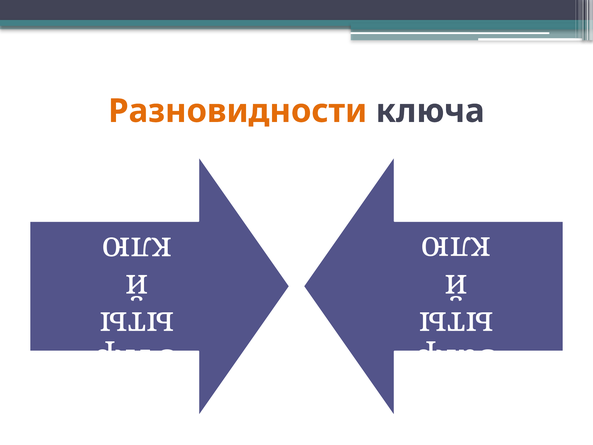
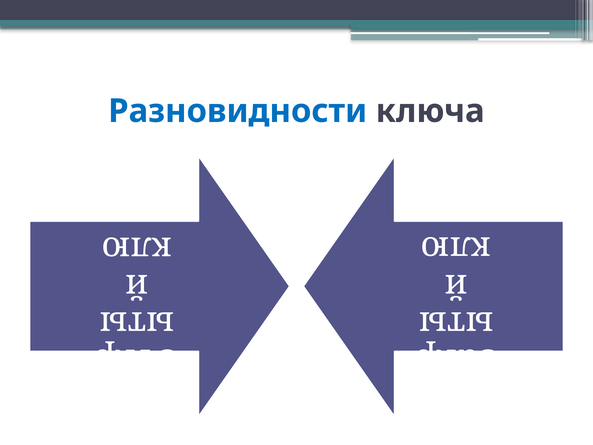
Разновидности colour: orange -> blue (238, 111)
